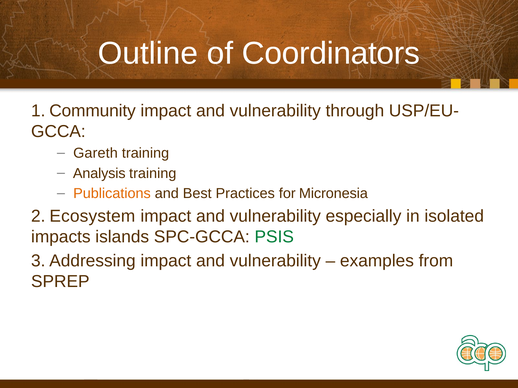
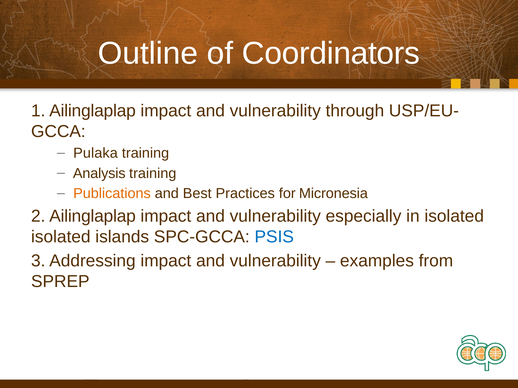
1 Community: Community -> Ailinglaplap (93, 111)
Gareth: Gareth -> Pulaka (95, 153)
2 Ecosystem: Ecosystem -> Ailinglaplap (93, 216)
impacts: impacts -> isolated (61, 237)
PSIS colour: green -> blue (274, 237)
